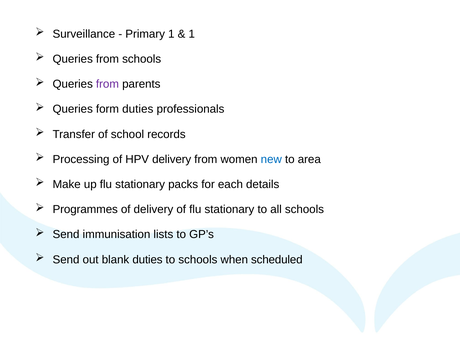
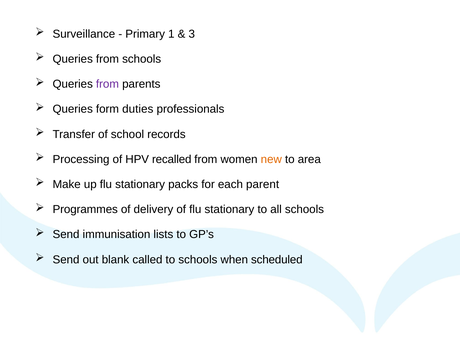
1: 1 -> 3 (192, 34)
HPV delivery: delivery -> recalled (172, 159)
new colour: blue -> orange (271, 159)
details: details -> parent (263, 184)
blank duties: duties -> called (147, 260)
